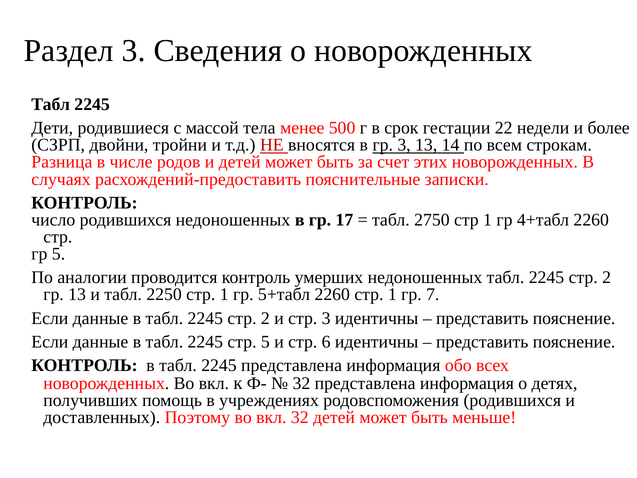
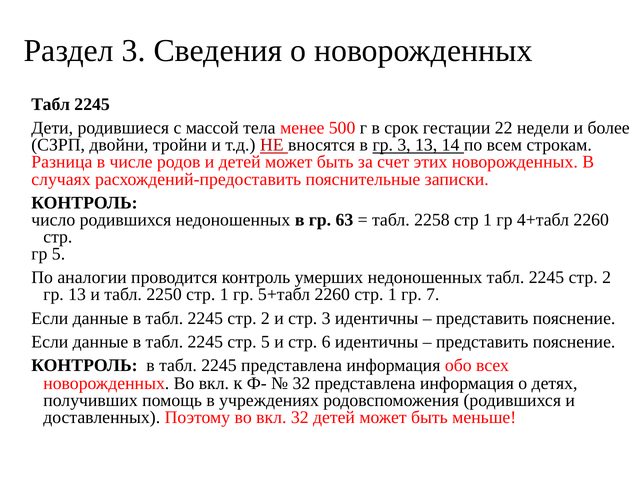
17: 17 -> 63 (344, 220)
2750: 2750 -> 2258 (432, 220)
